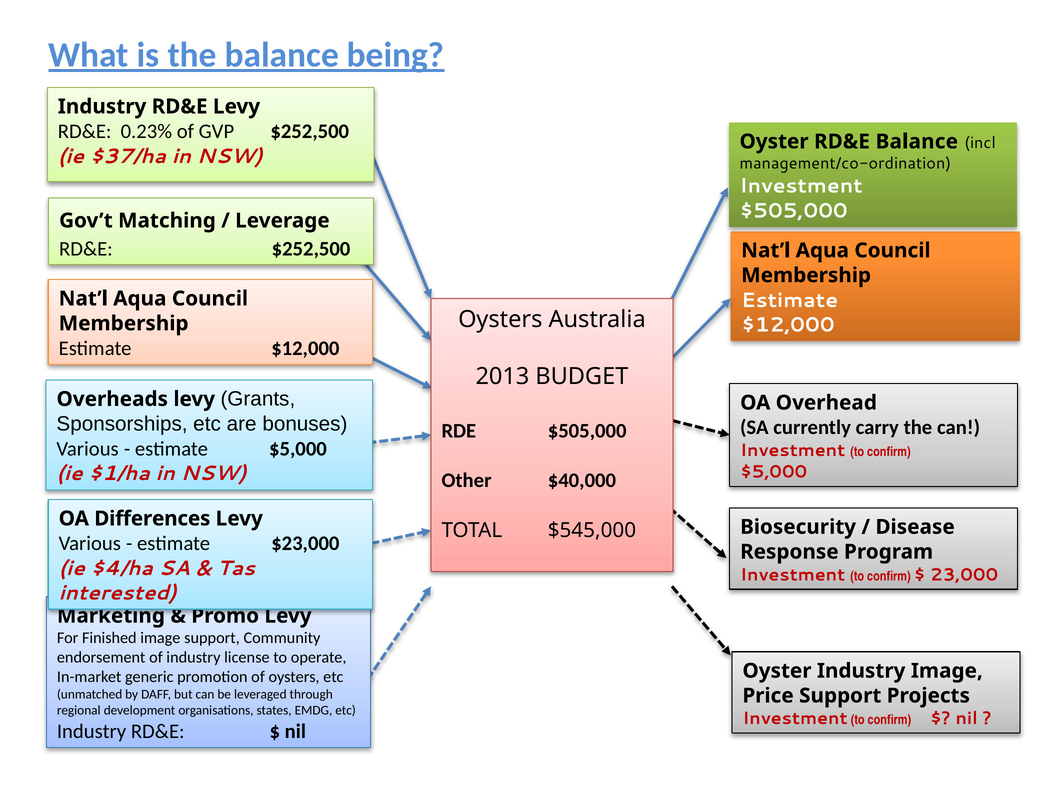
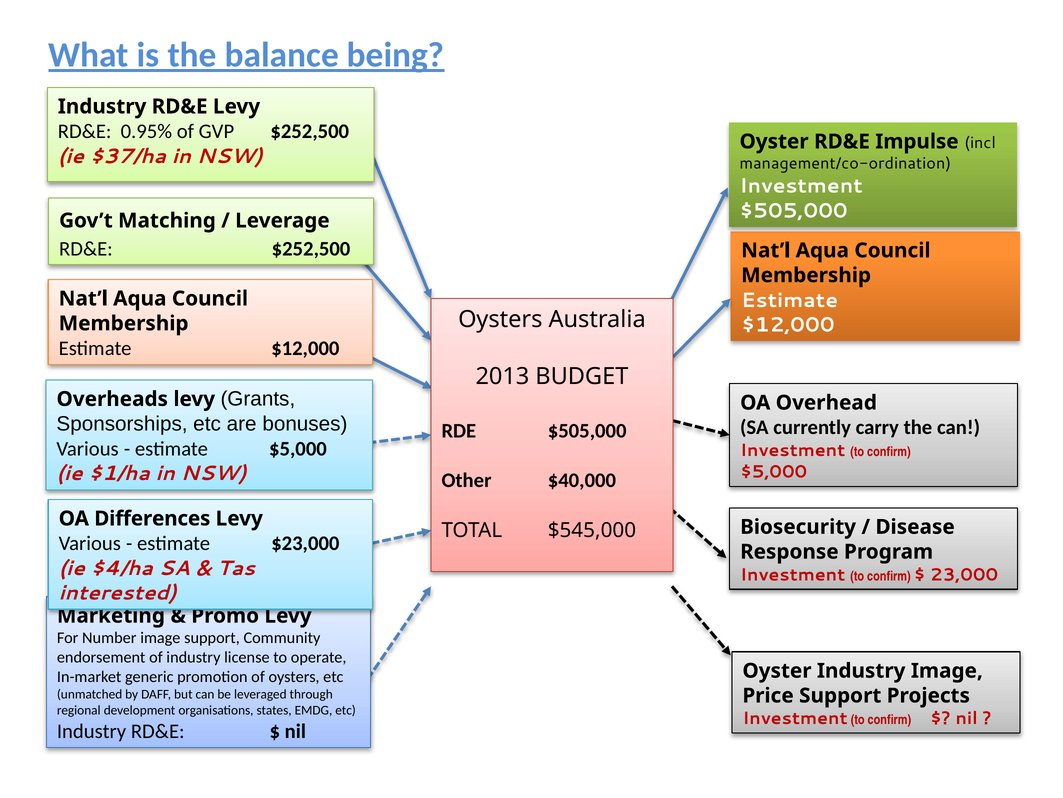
0.23%: 0.23% -> 0.95% (146, 131)
RD&E Balance: Balance -> Impulse (917, 141)
Finished: Finished -> Number (109, 637)
